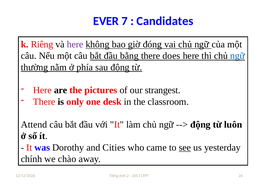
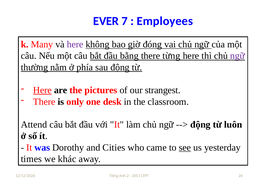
Candidates: Candidates -> Employees (165, 21)
Riêng: Riêng -> Many (42, 44)
does: does -> từng (171, 56)
ngữ colour: blue -> purple (238, 56)
Here underline: none -> present (42, 90)
chính: chính -> times (31, 159)
chào: chào -> khác (67, 159)
